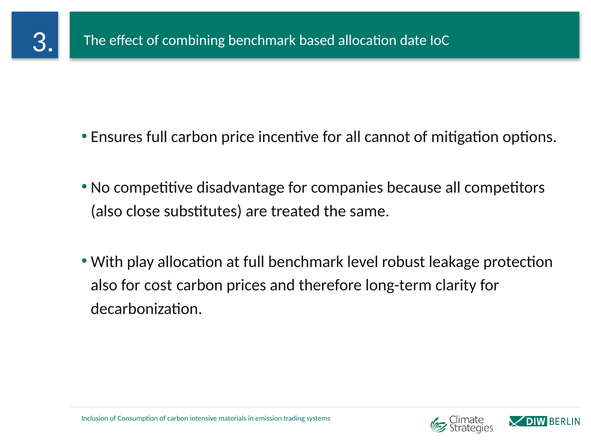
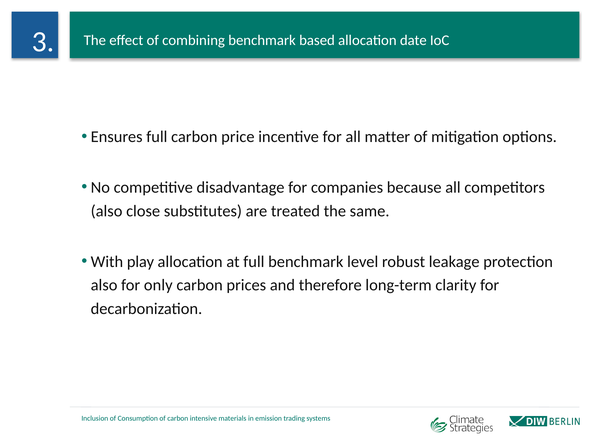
cannot: cannot -> matter (387, 137)
cost: cost -> only (158, 285)
